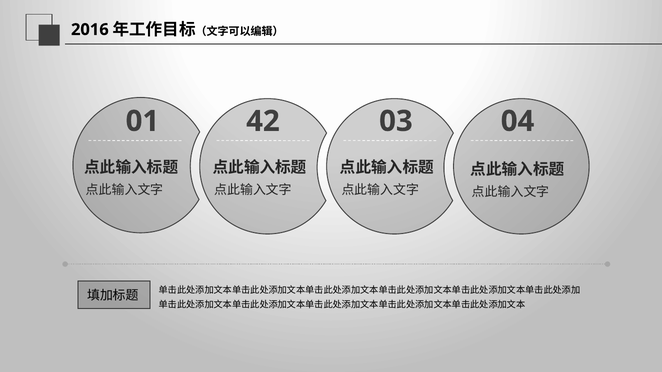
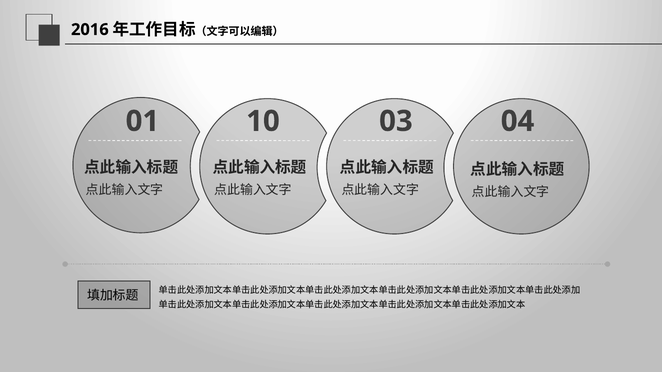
42: 42 -> 10 (263, 121)
